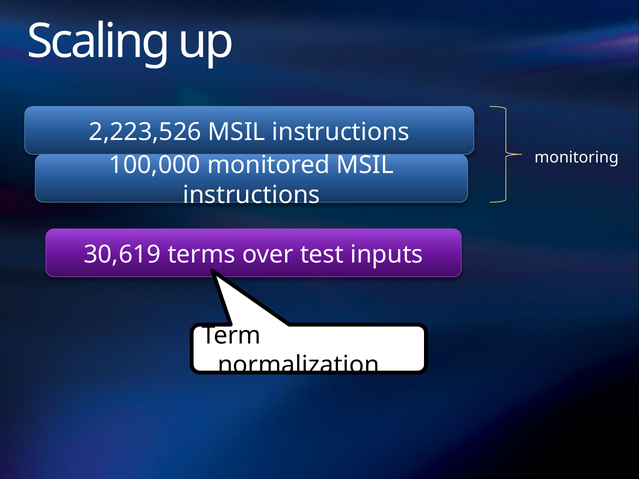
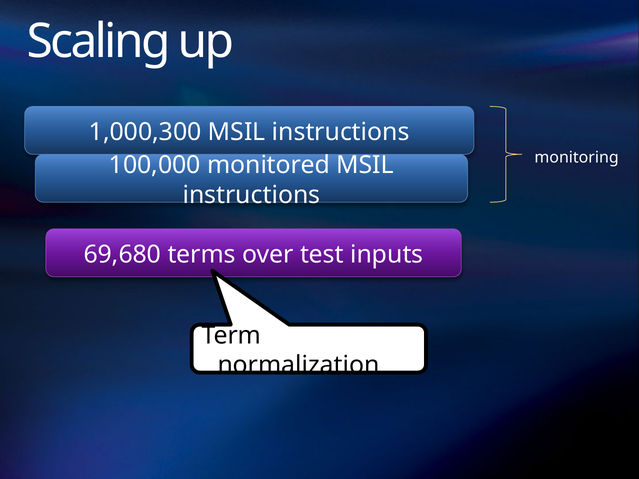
2,223,526: 2,223,526 -> 1,000,300 (145, 132)
30,619: 30,619 -> 69,680 (122, 255)
